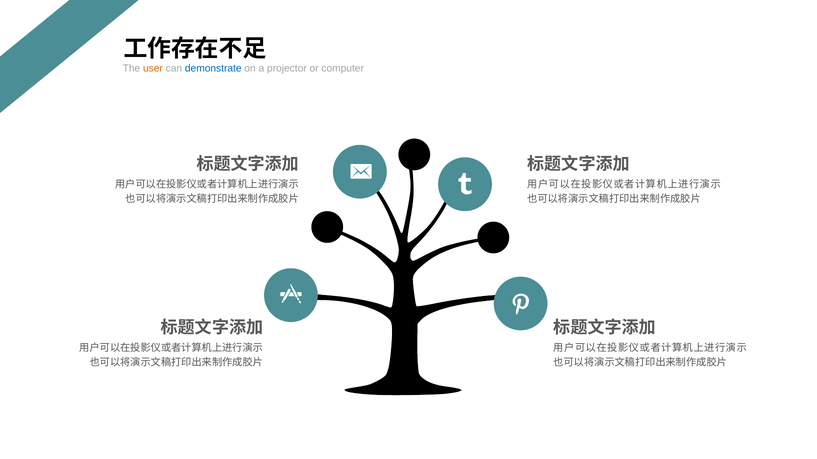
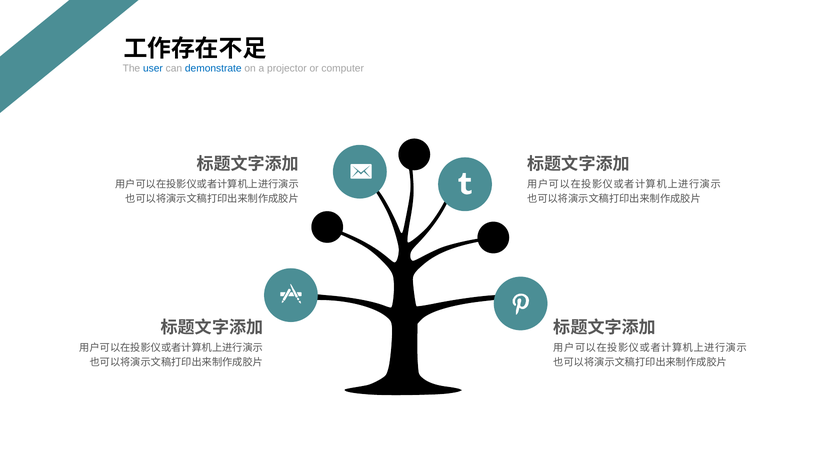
user colour: orange -> blue (153, 68)
